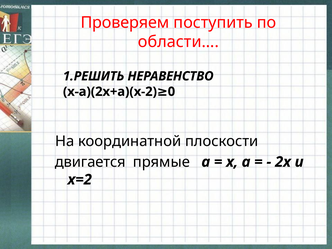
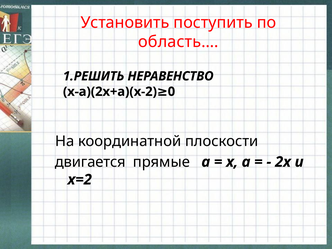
Проверяем: Проверяем -> Установить (125, 22)
области…: области… -> область… (178, 42)
